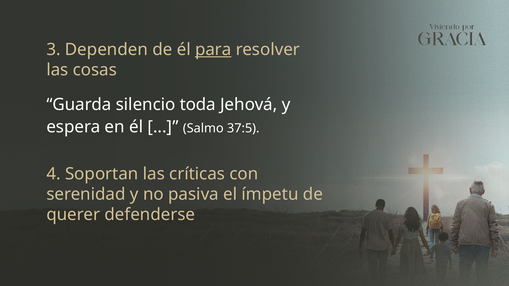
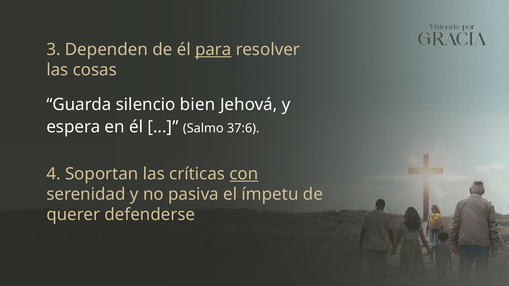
toda: toda -> bien (198, 105)
37:5: 37:5 -> 37:6 (243, 129)
con underline: none -> present (244, 174)
